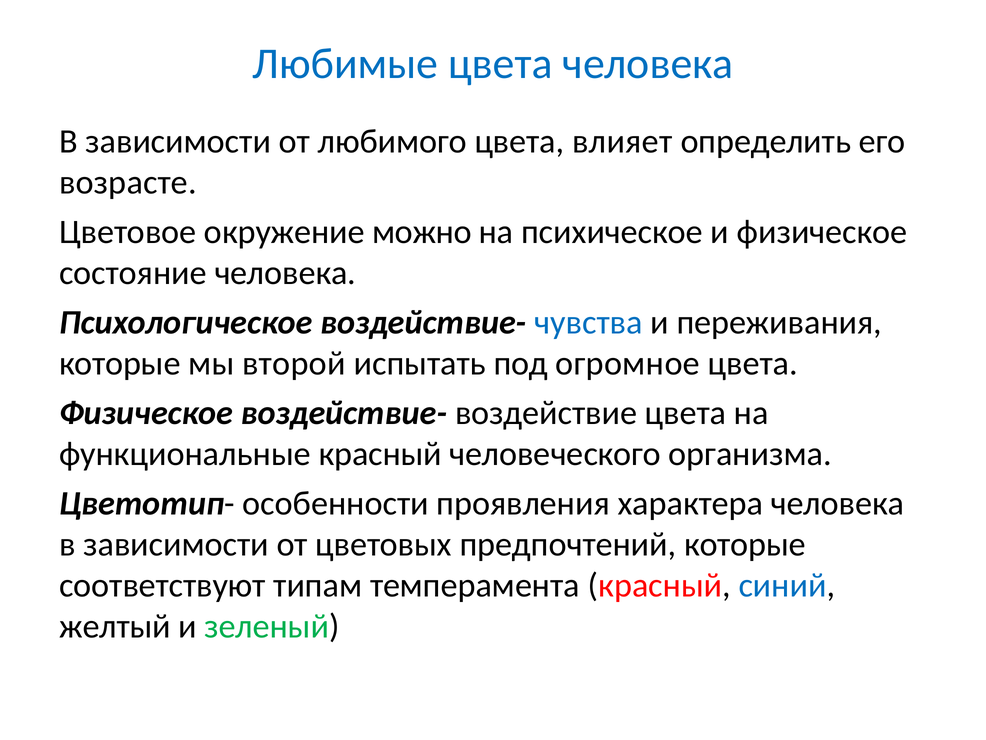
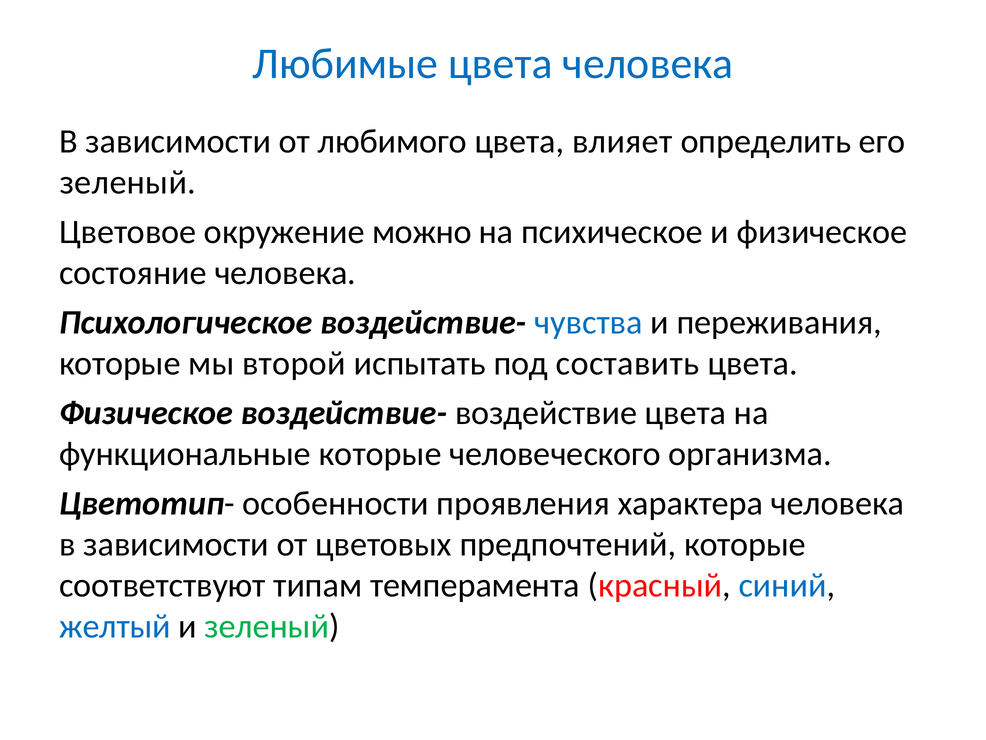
возрасте: возрасте -> зеленый (128, 182)
огромное: огромное -> составить (628, 363)
функциональные красный: красный -> которые (380, 454)
желтый colour: black -> blue (115, 626)
